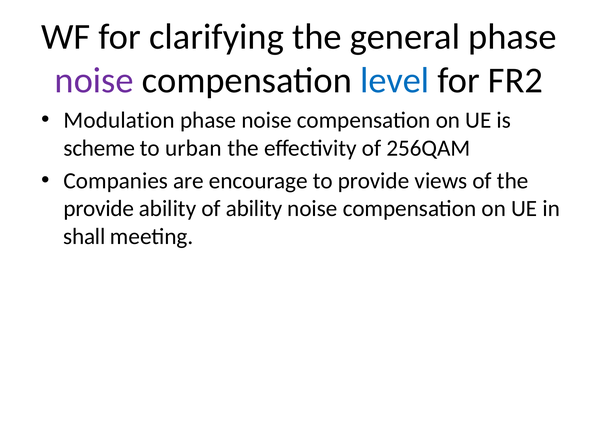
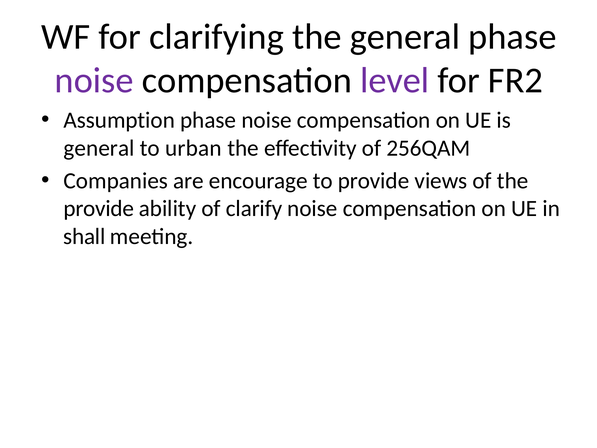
level colour: blue -> purple (395, 81)
Modulation: Modulation -> Assumption (119, 120)
scheme: scheme -> general (99, 148)
of ability: ability -> clarify (254, 208)
